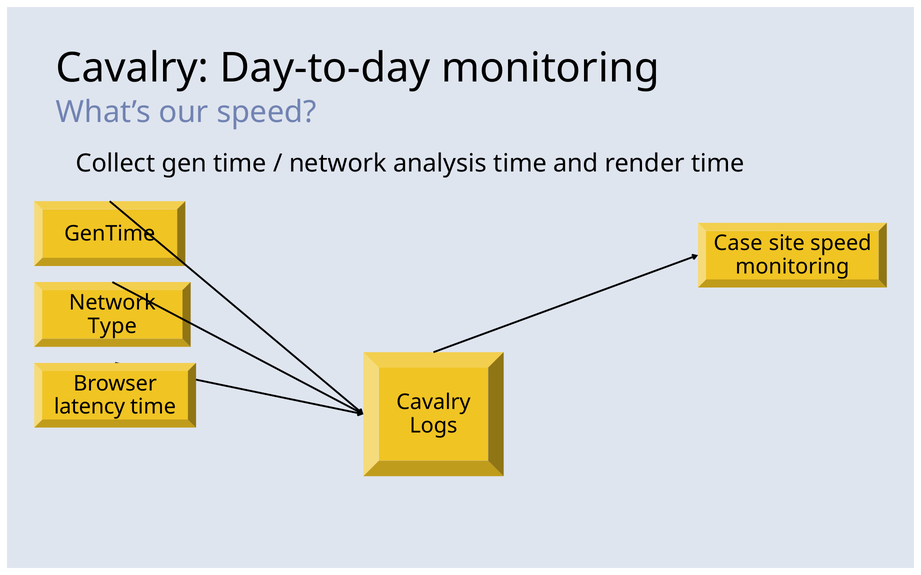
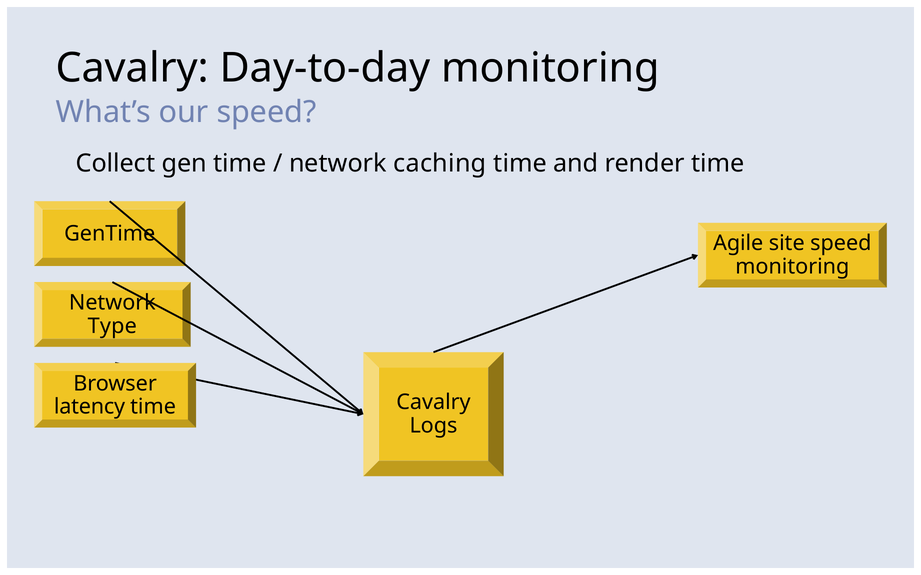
analysis: analysis -> caching (440, 164)
Case: Case -> Agile (738, 244)
